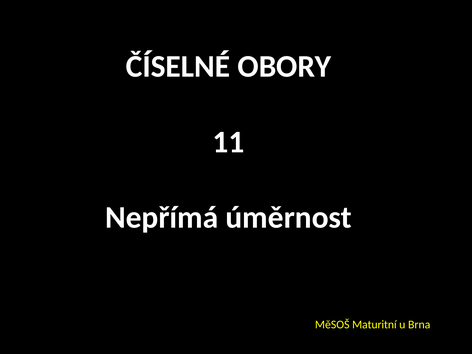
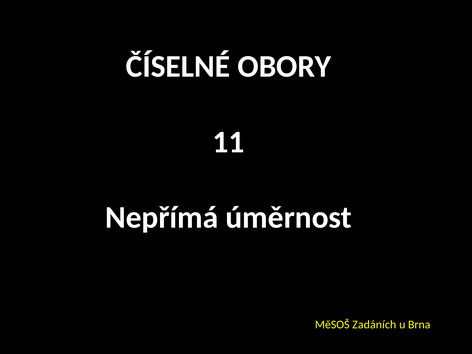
Maturitní: Maturitní -> Zadáních (374, 325)
